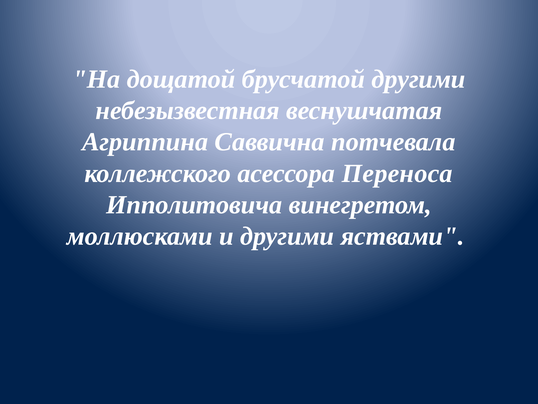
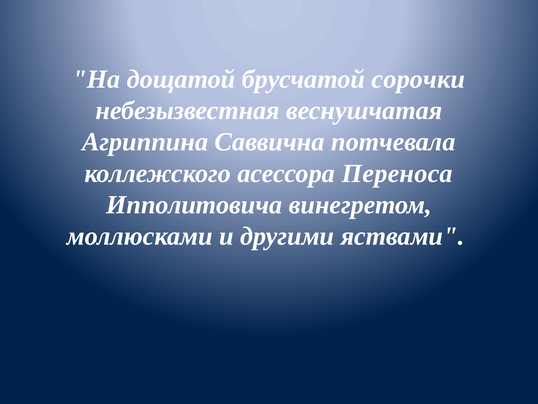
брусчатой другими: другими -> сорочки (418, 79)
